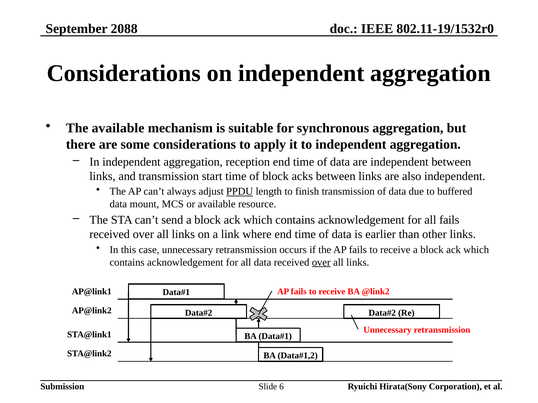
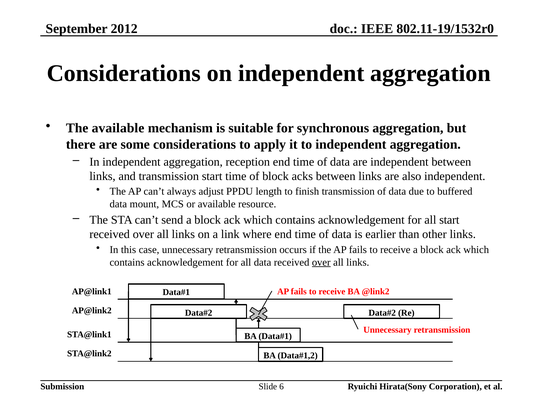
2088: 2088 -> 2012 (124, 29)
PPDU underline: present -> none (240, 192)
all fails: fails -> start (449, 220)
